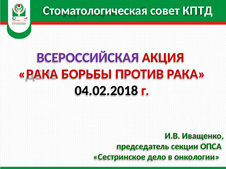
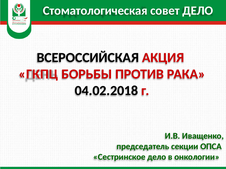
совет КПТД: КПТД -> ДЕЛО (198, 11)
ВСЕРОССИЙСКАЯ colour: purple -> black (88, 58)
РАКА: РАКА -> ГКПЦ (38, 74)
